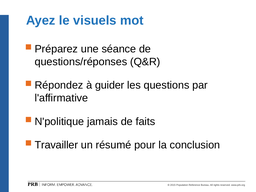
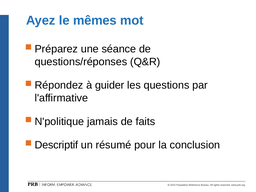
visuels: visuels -> mêmes (95, 21)
Travailler: Travailler -> Descriptif (56, 145)
